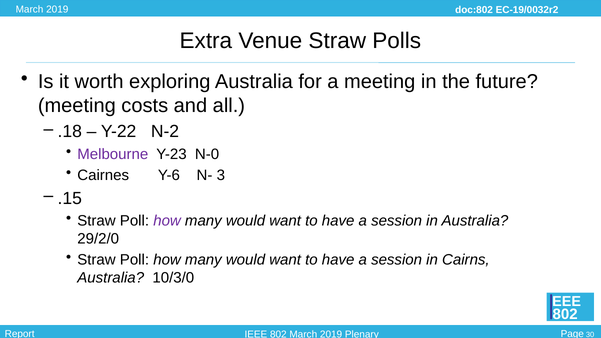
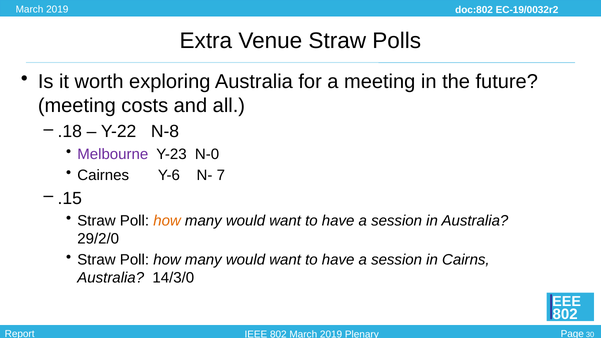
N-2: N-2 -> N-8 (165, 132)
3: 3 -> 7 (221, 175)
how colour: purple -> orange (167, 221)
10/3/0: 10/3/0 -> 14/3/0 (173, 278)
